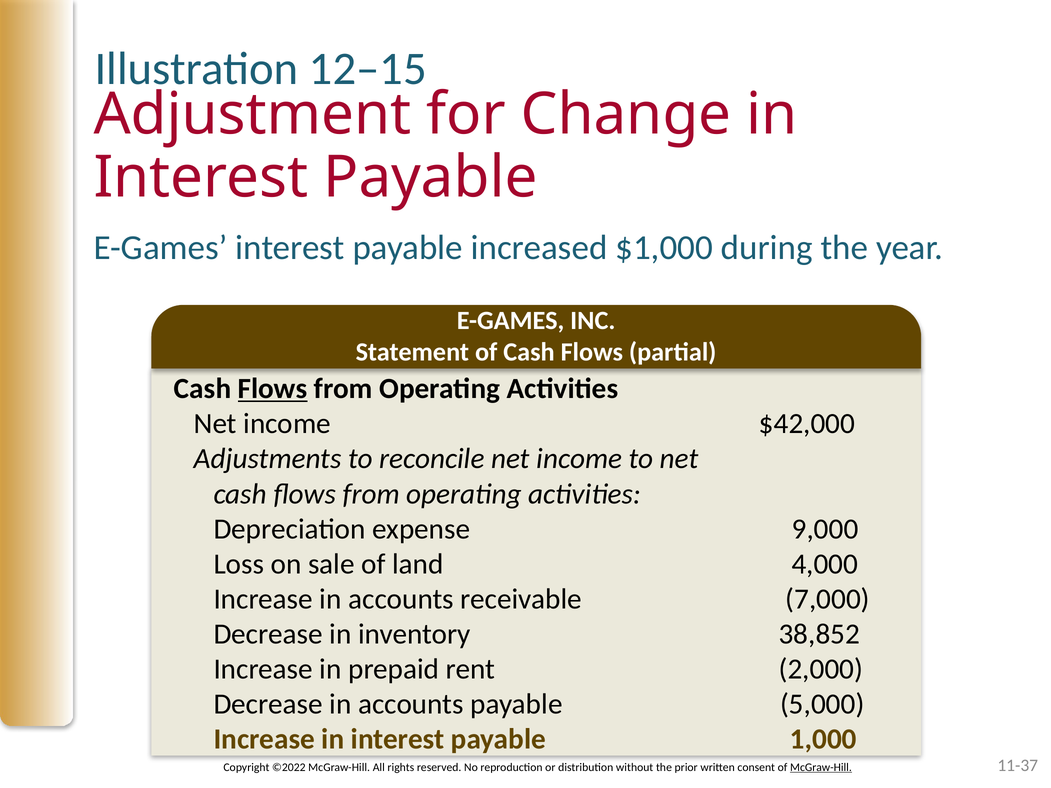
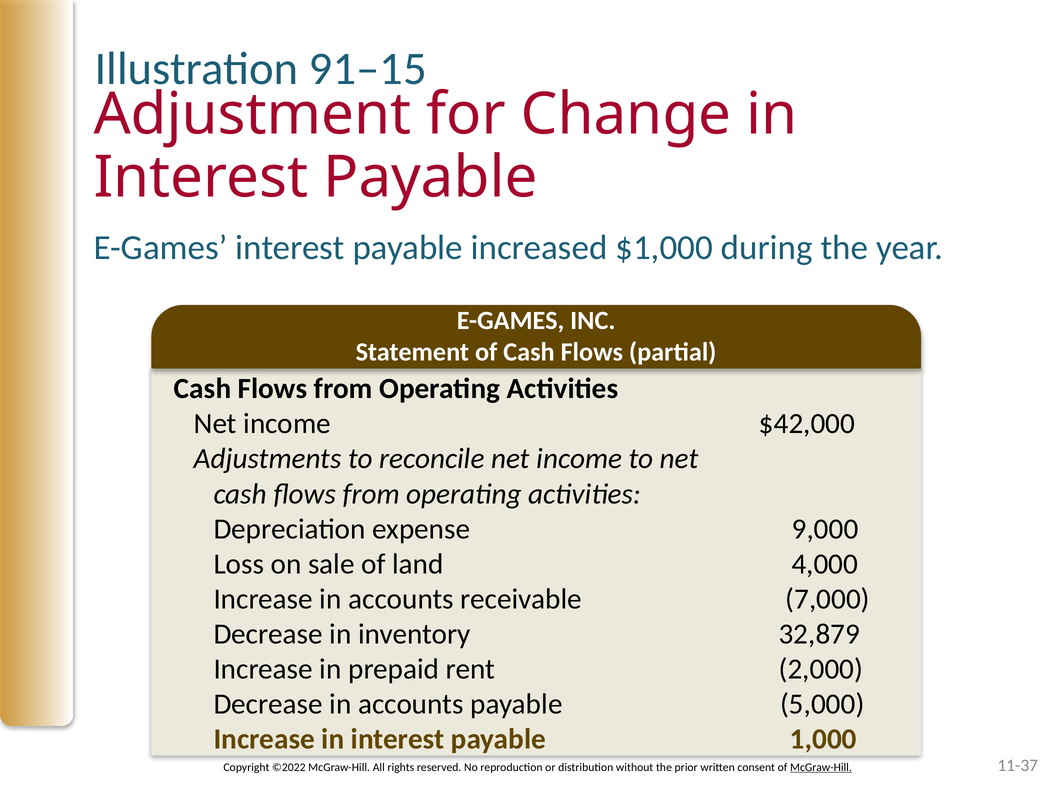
12–15: 12–15 -> 91–15 (368, 69)
Flows underline: present -> none (273, 389)
38,852: 38,852 -> 32,879 (819, 634)
